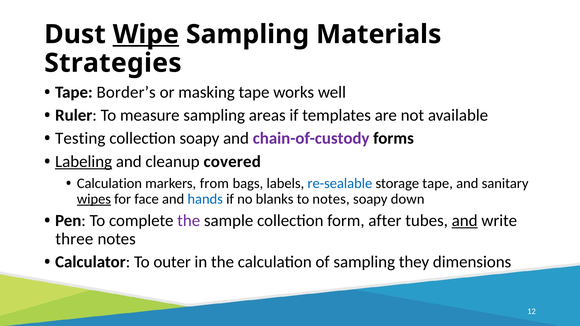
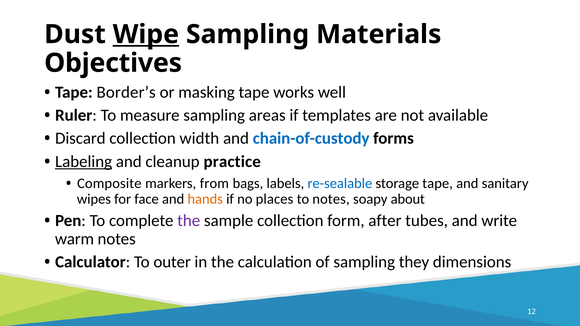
Strategies: Strategies -> Objectives (113, 63)
Testing: Testing -> Discard (80, 138)
collection soapy: soapy -> width (199, 138)
chain-of-custody colour: purple -> blue (311, 138)
covered: covered -> practice (232, 162)
Calculation: Calculation -> Composite (109, 183)
wipes underline: present -> none (94, 199)
hands colour: blue -> orange (205, 199)
blanks: blanks -> places (275, 199)
down: down -> about (408, 199)
and underline: present -> none (465, 221)
three: three -> warm (74, 239)
